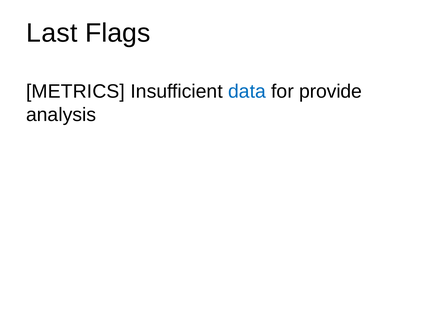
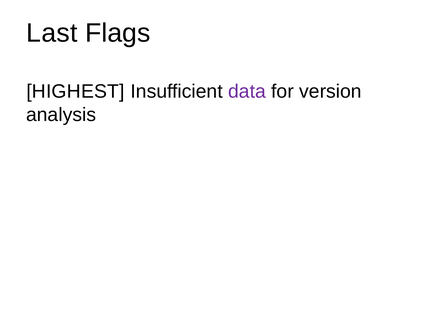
METRICS: METRICS -> HIGHEST (75, 91)
data colour: blue -> purple (247, 91)
provide: provide -> version (331, 91)
